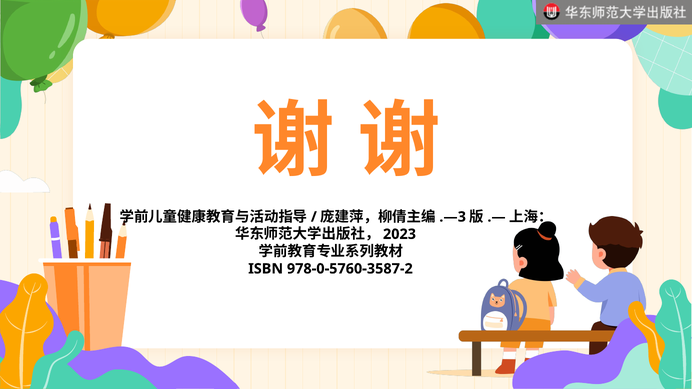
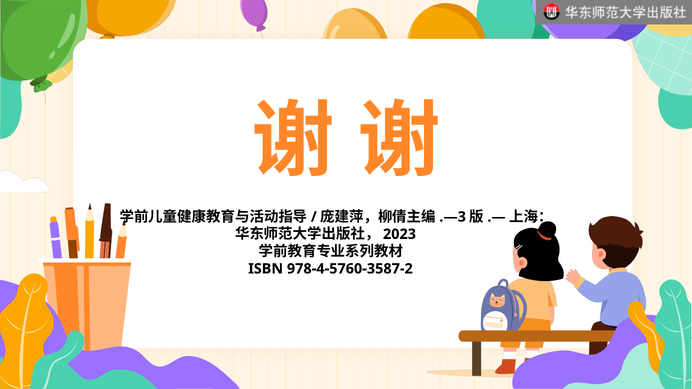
978-0-5760-3587-2: 978-0-5760-3587-2 -> 978-4-5760-3587-2 (350, 269)
